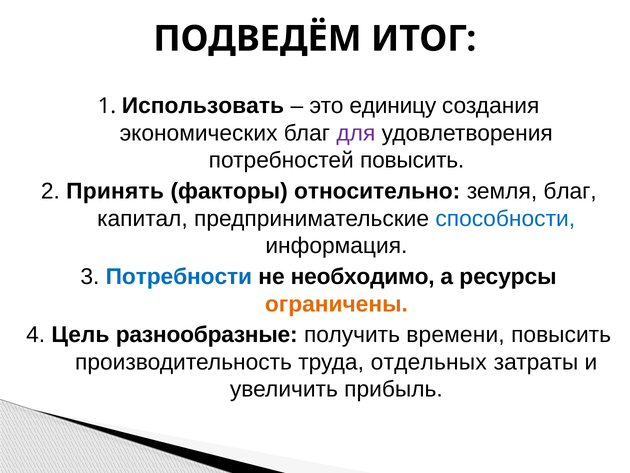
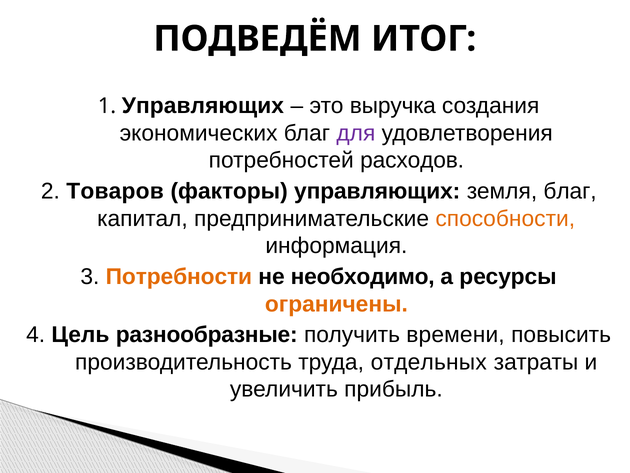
1 Использовать: Использовать -> Управляющих (203, 106)
единицу: единицу -> выручка (393, 106)
потребностей повысить: повысить -> расходов (412, 160)
Принять: Принять -> Товаров (115, 191)
факторы относительно: относительно -> управляющих (377, 191)
способности colour: blue -> orange (505, 218)
Потребности colour: blue -> orange (179, 276)
